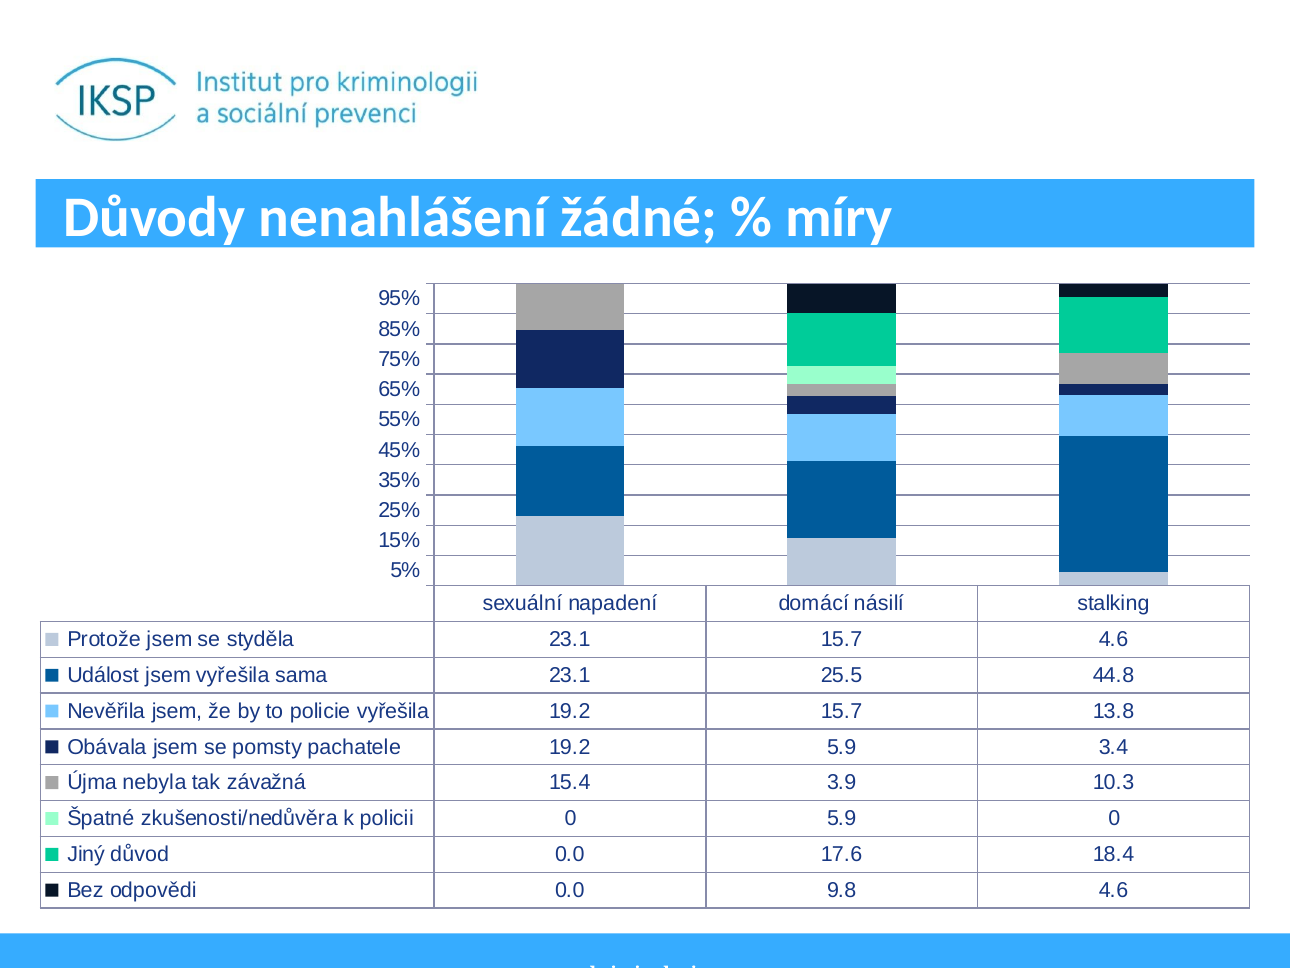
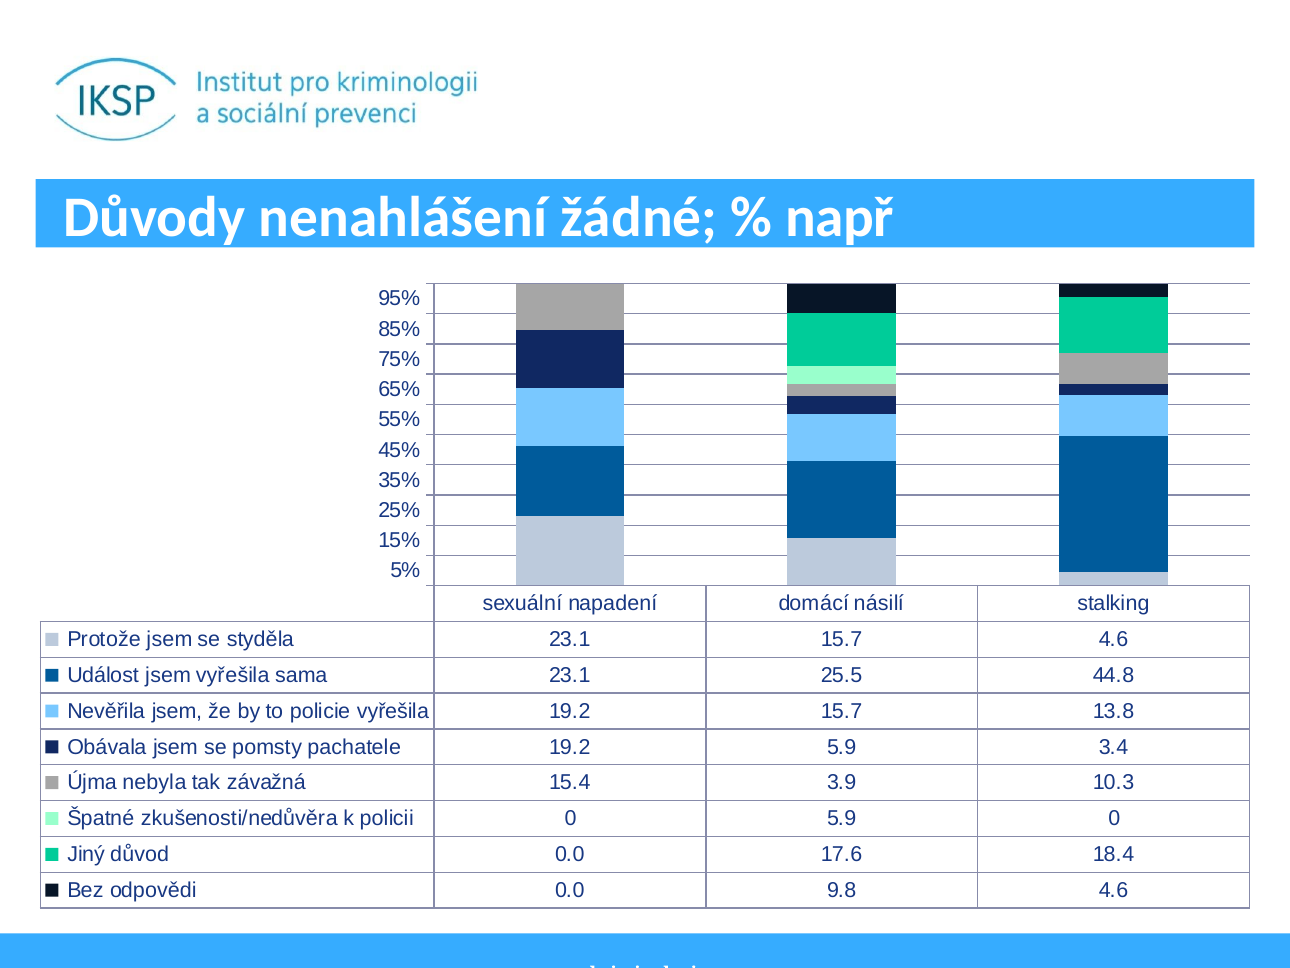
míry: míry -> např (839, 217)
